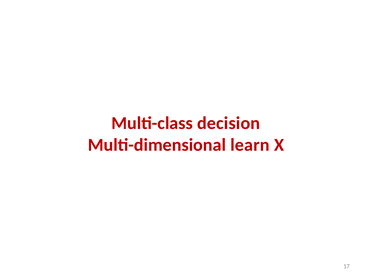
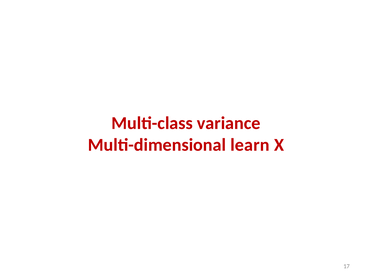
decision: decision -> variance (229, 123)
